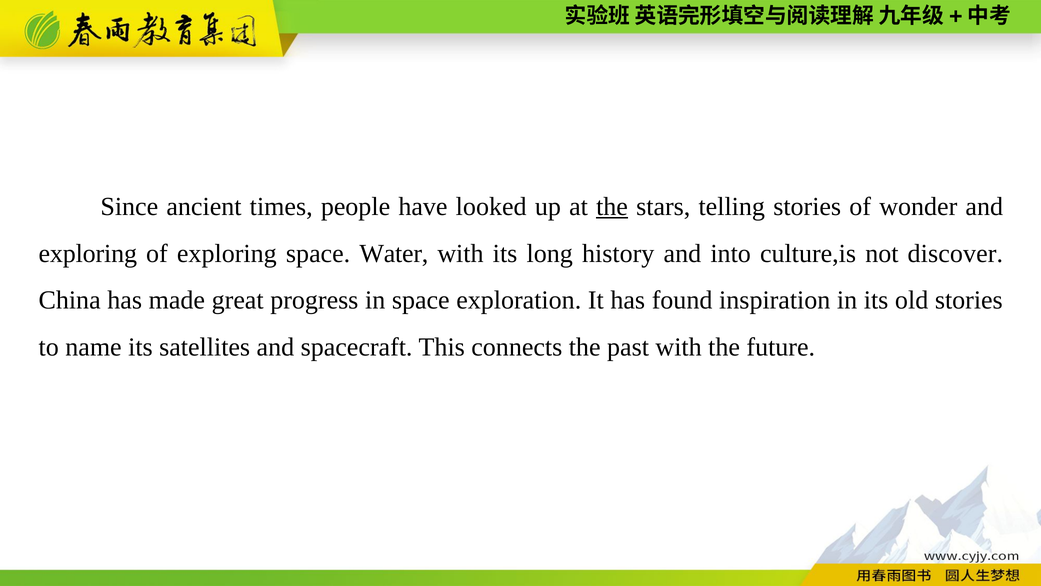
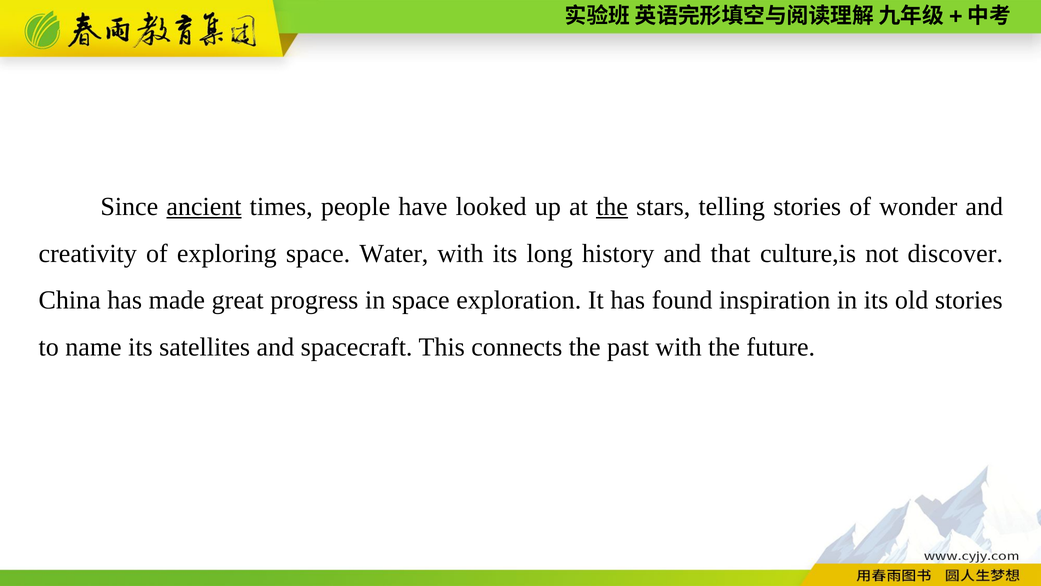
ancient underline: none -> present (204, 206)
exploring: exploring -> creativity (88, 253)
into: into -> that (730, 253)
